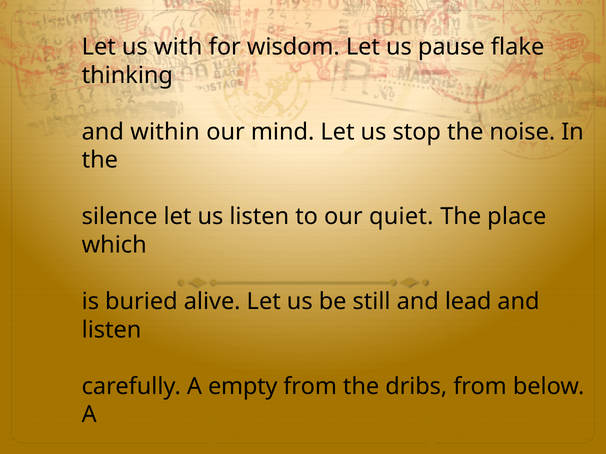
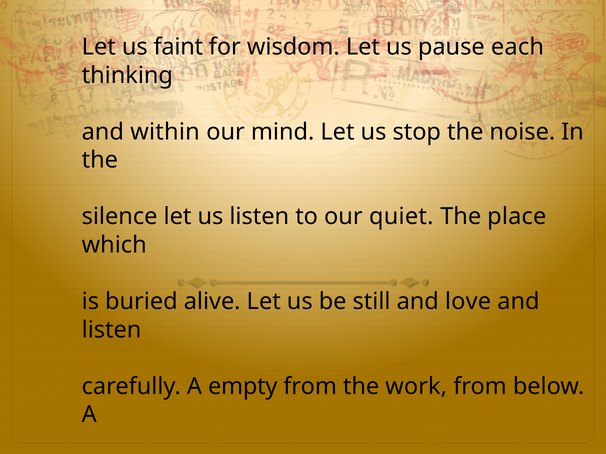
us with: with -> faint (178, 47)
flake: flake -> each (518, 47)
lead: lead -> love (468, 302)
dribs: dribs -> work (416, 387)
